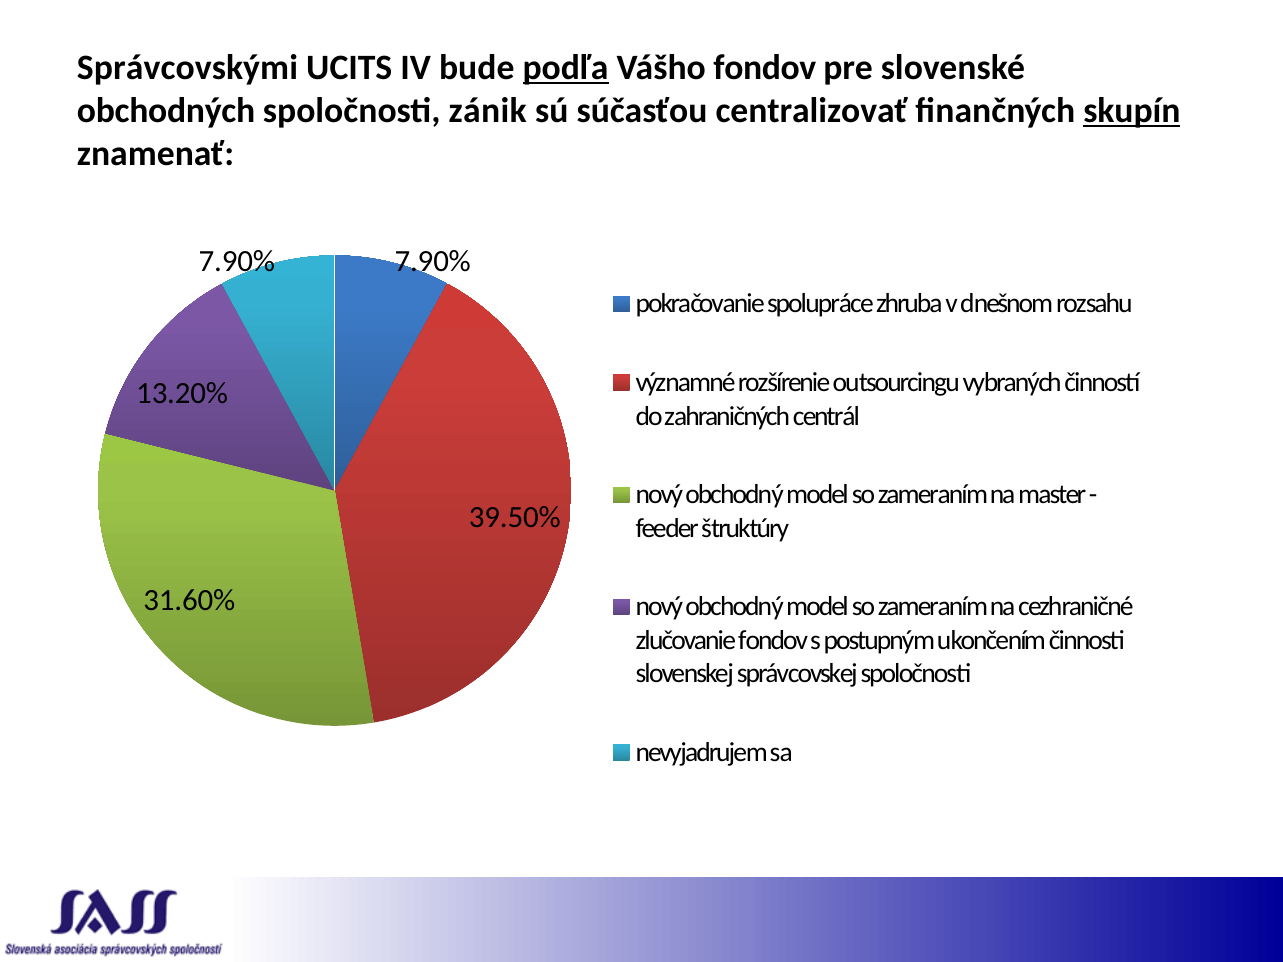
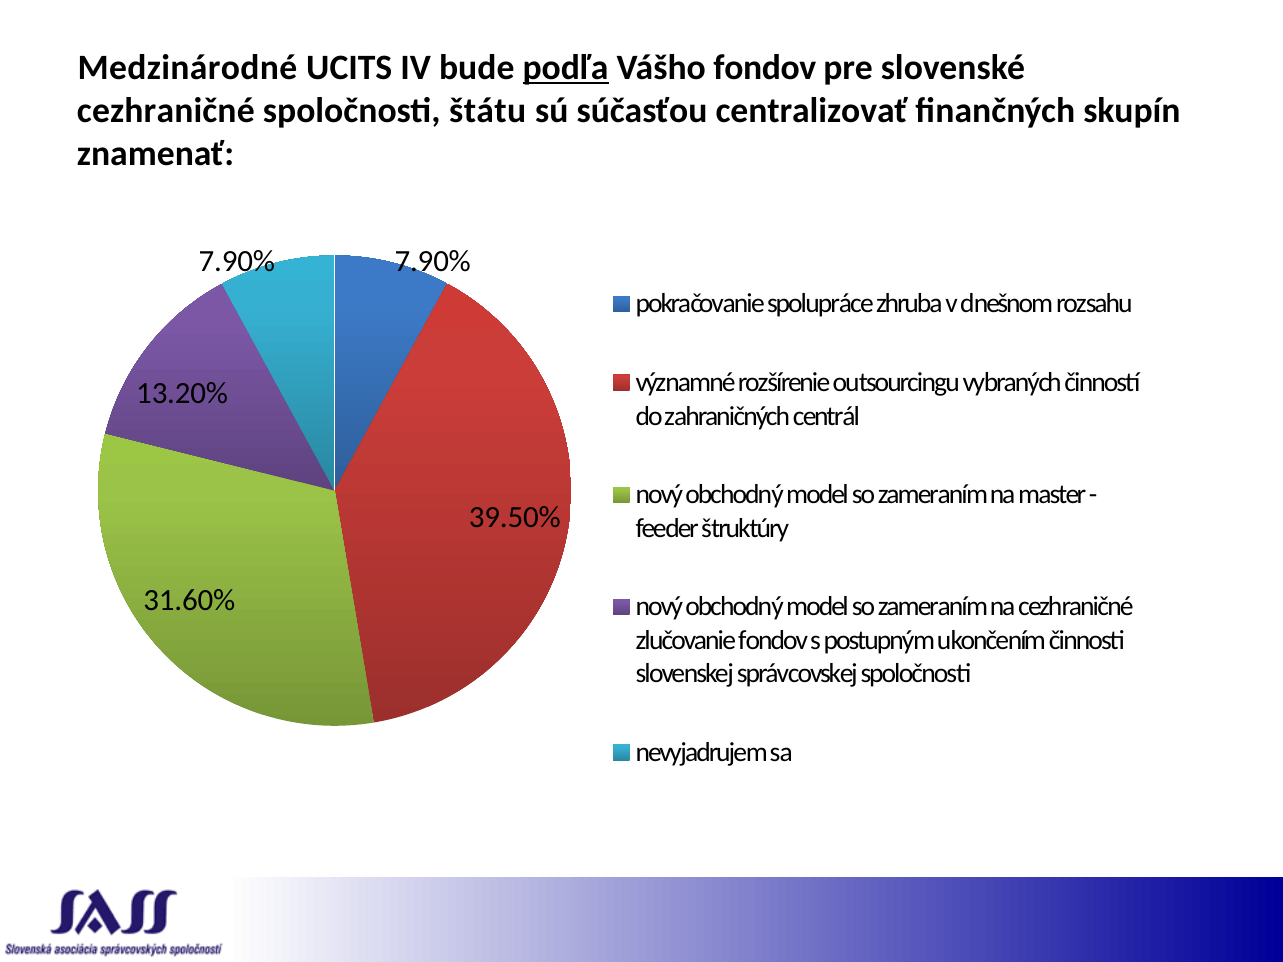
Správcovskými: Správcovskými -> Medzinárodné (187, 68)
obchodných: obchodných -> cezhraničné (166, 111)
zánik: zánik -> štátu (488, 111)
skupín underline: present -> none (1132, 111)
